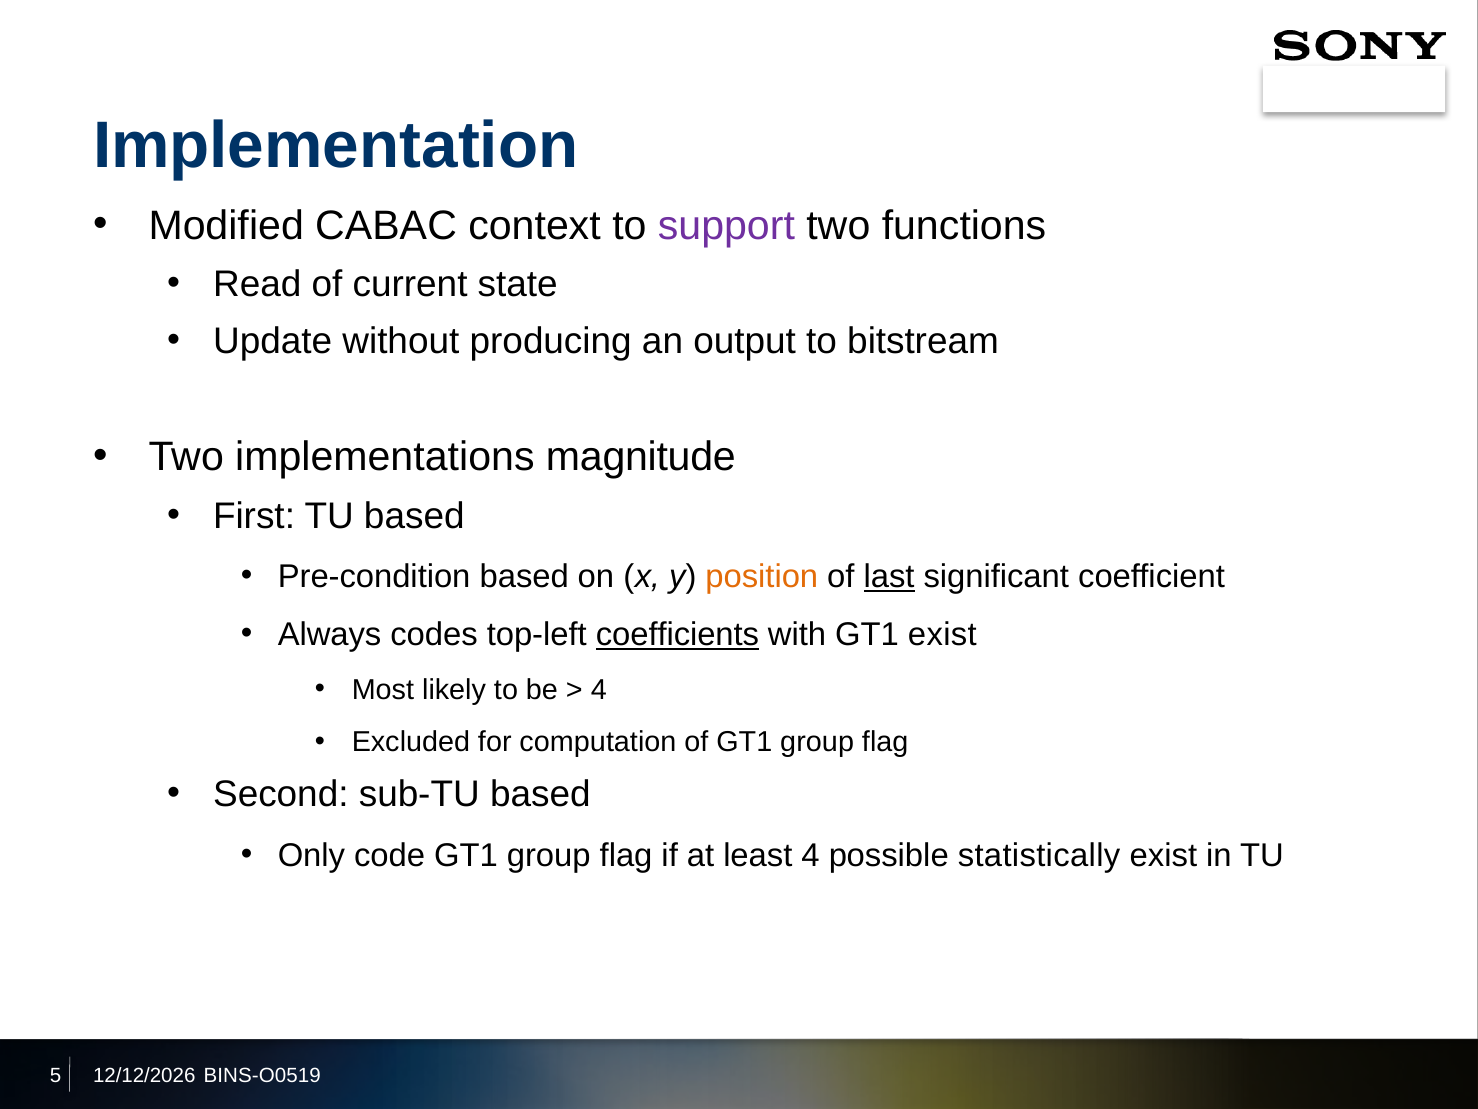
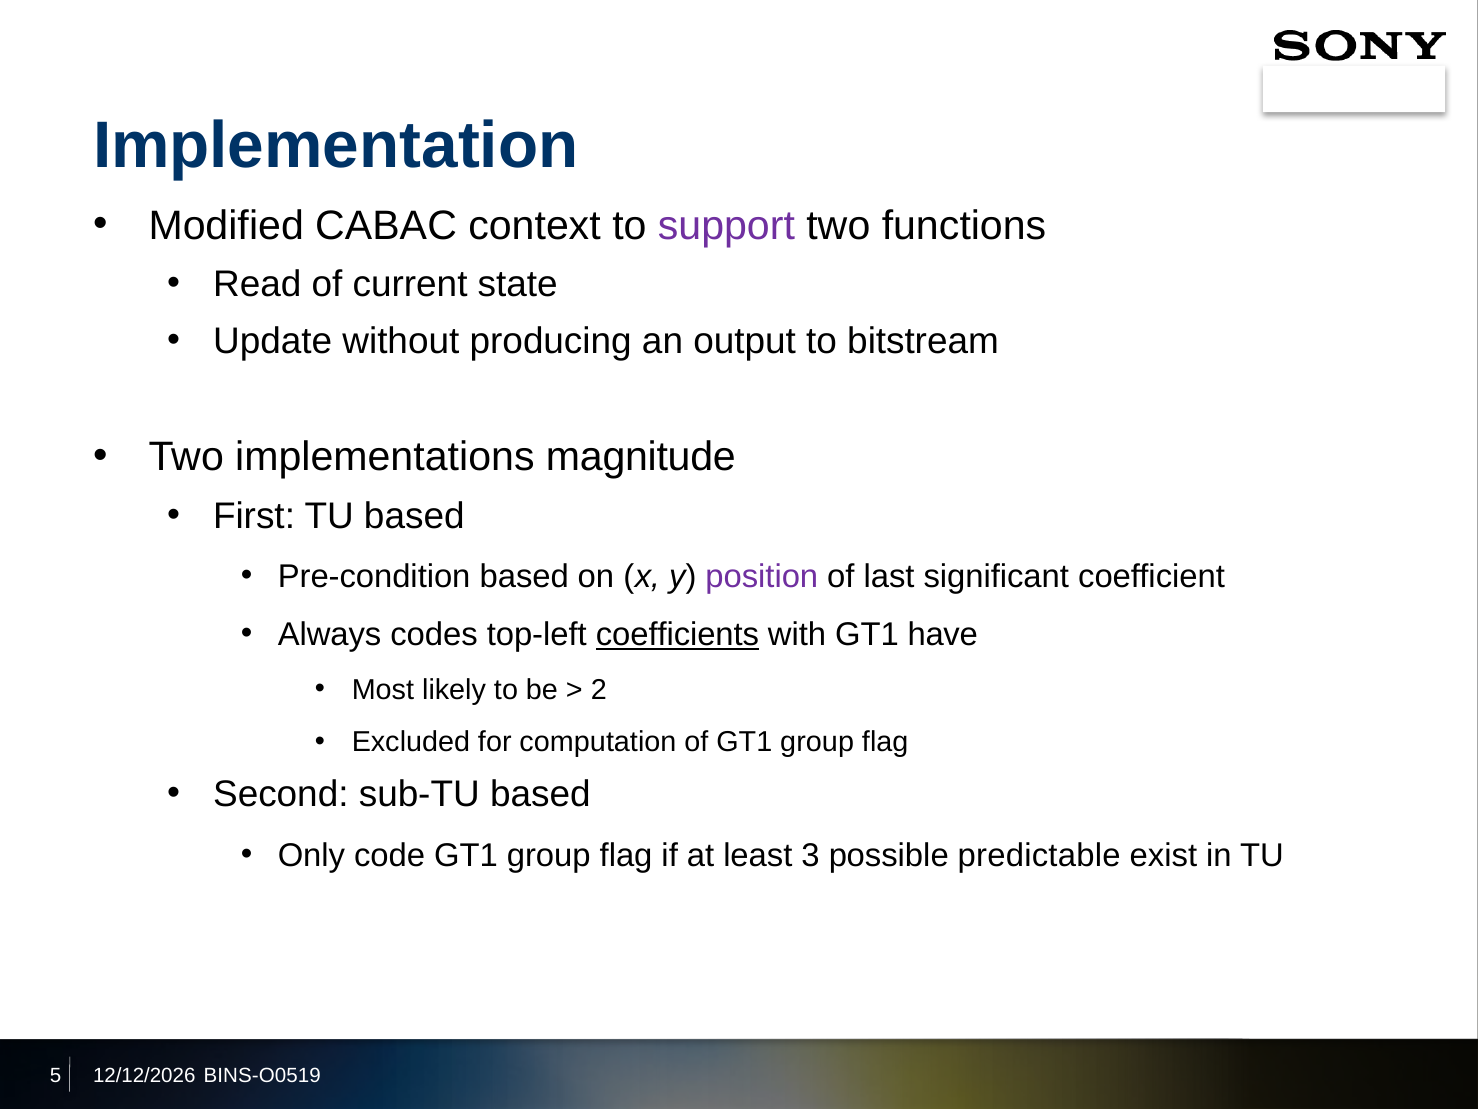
position colour: orange -> purple (762, 576)
last underline: present -> none (889, 576)
GT1 exist: exist -> have (943, 635)
4: 4 -> 2 (599, 689)
least 4: 4 -> 3 (811, 855)
statistically: statistically -> predictable (1039, 855)
